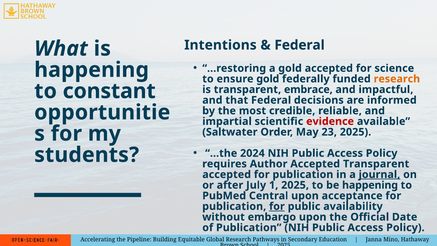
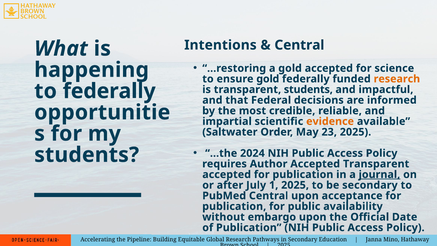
Federal: Federal -> Central (299, 45)
to constant: constant -> federally (109, 91)
transparent embrace: embrace -> students (308, 89)
evidence colour: red -> orange (330, 121)
be happening: happening -> secondary (370, 185)
for underline: present -> none (277, 206)
